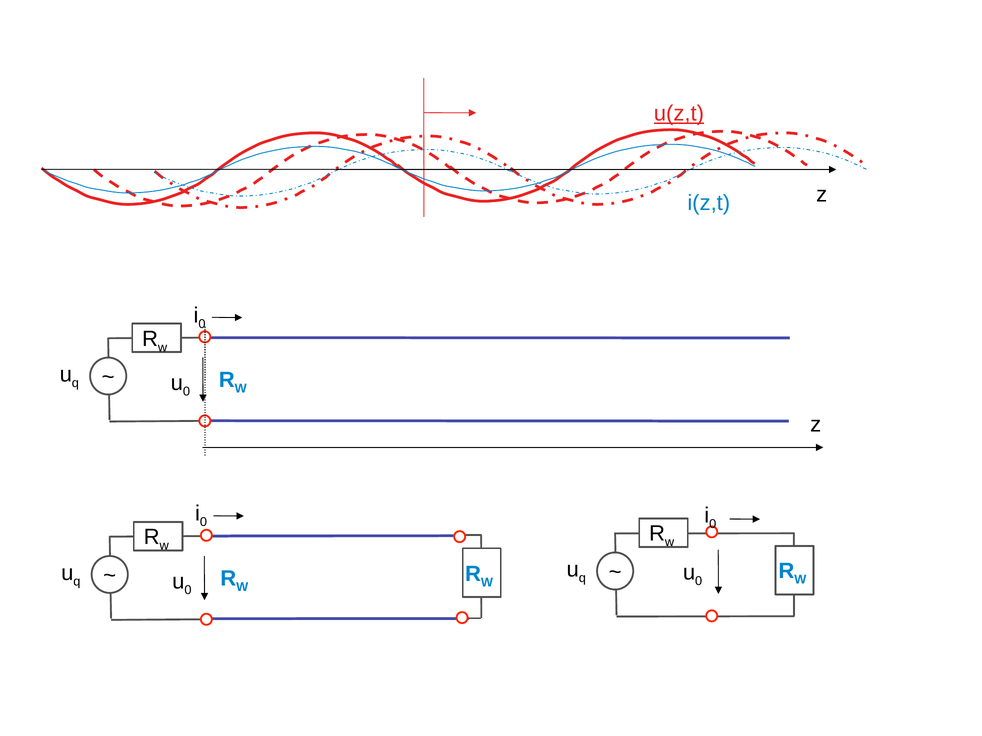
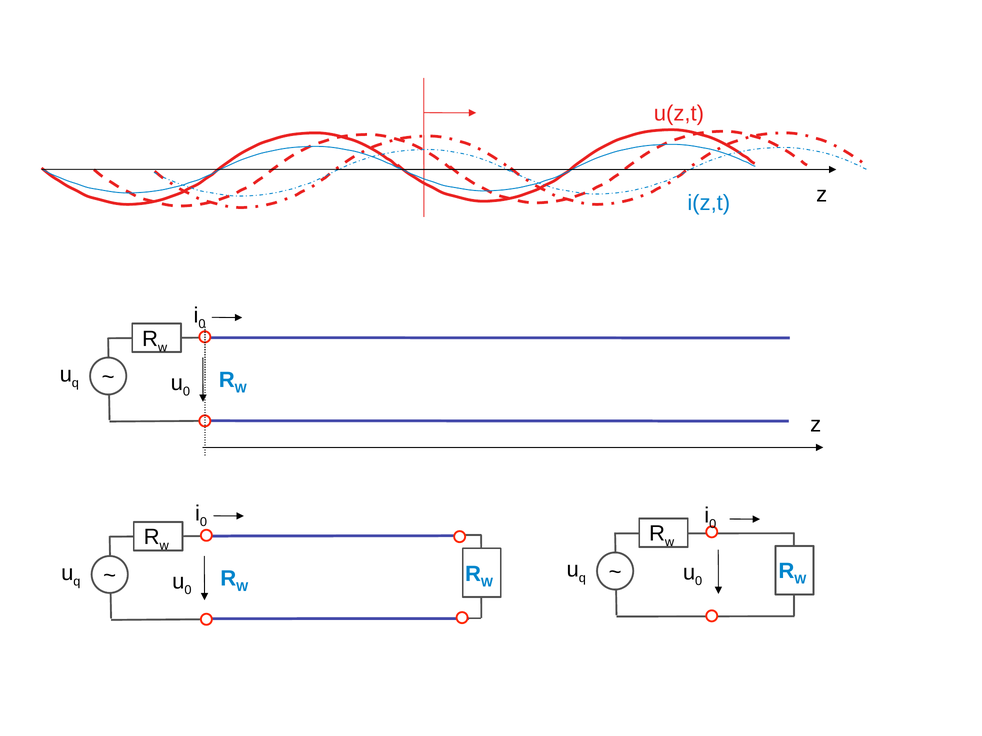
u(z,t underline: present -> none (679, 114)
